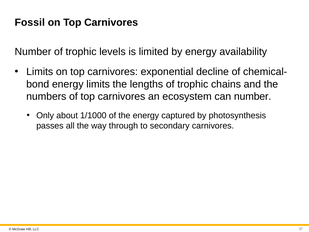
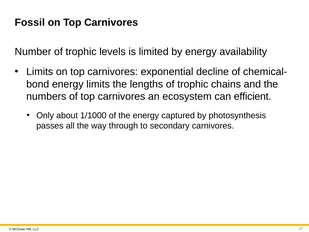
can number: number -> efficient (253, 96)
